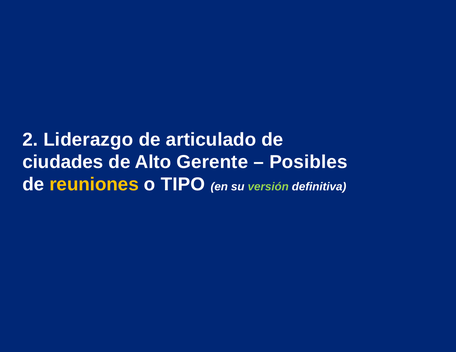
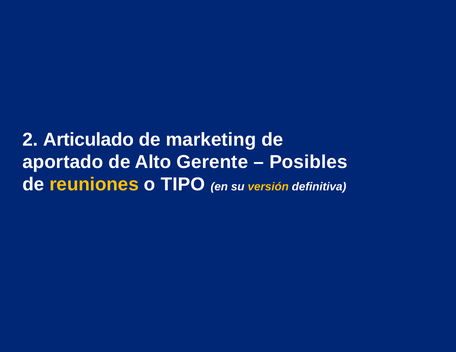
Liderazgo: Liderazgo -> Articulado (88, 140)
articulado: articulado -> marketing (211, 140)
ciudades: ciudades -> aportado (63, 162)
versión colour: light green -> yellow (268, 187)
